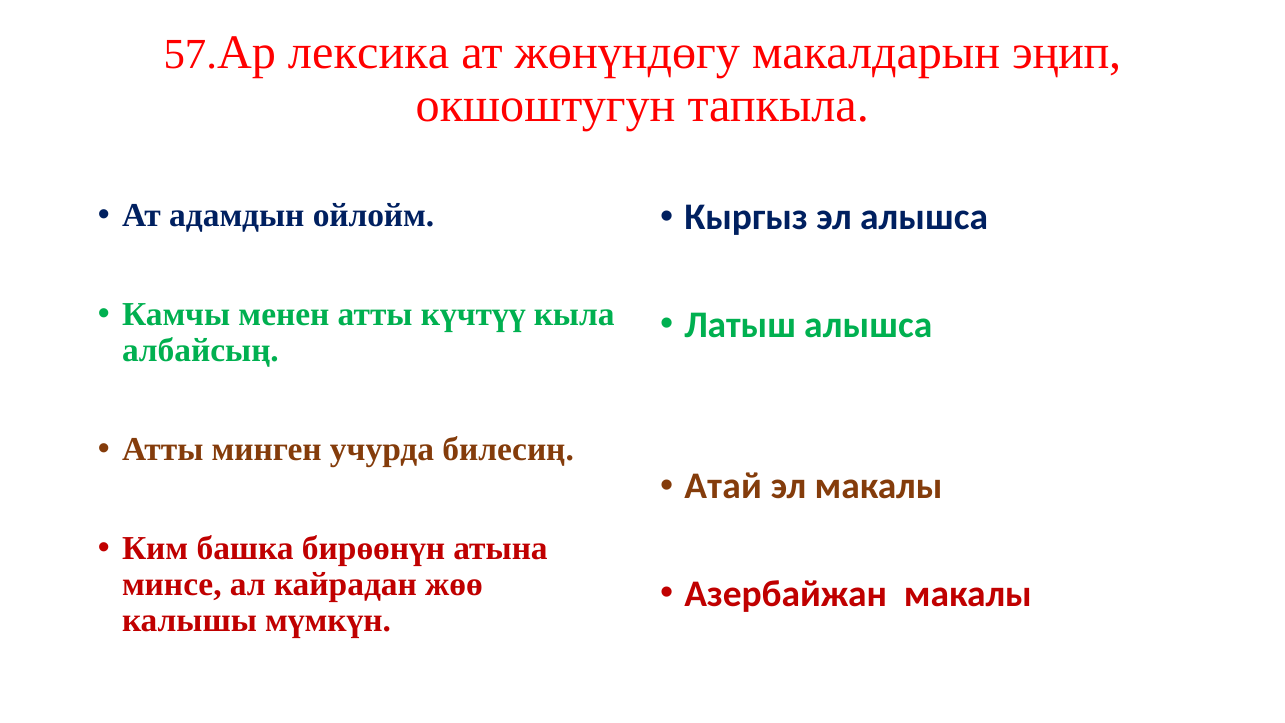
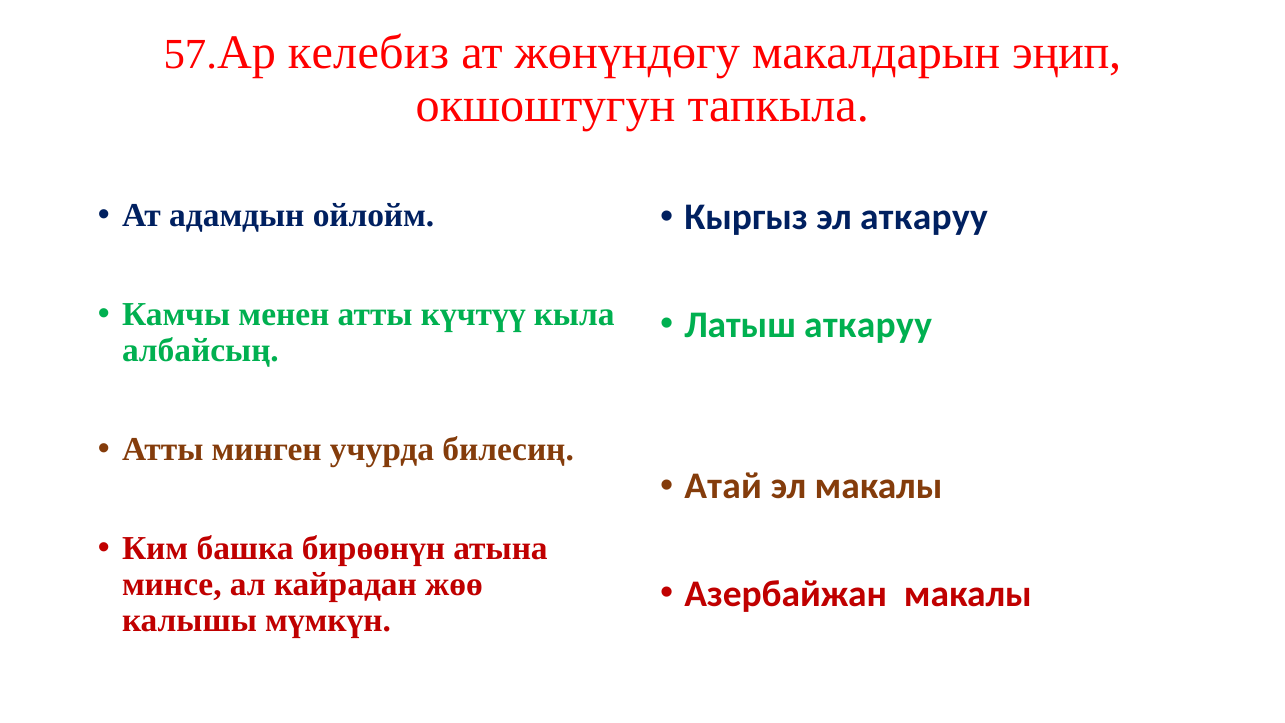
лексика: лексика -> келебиз (368, 53)
эл алышса: алышса -> аткаруу (924, 217)
Латыш алышса: алышса -> аткаруу (868, 325)
